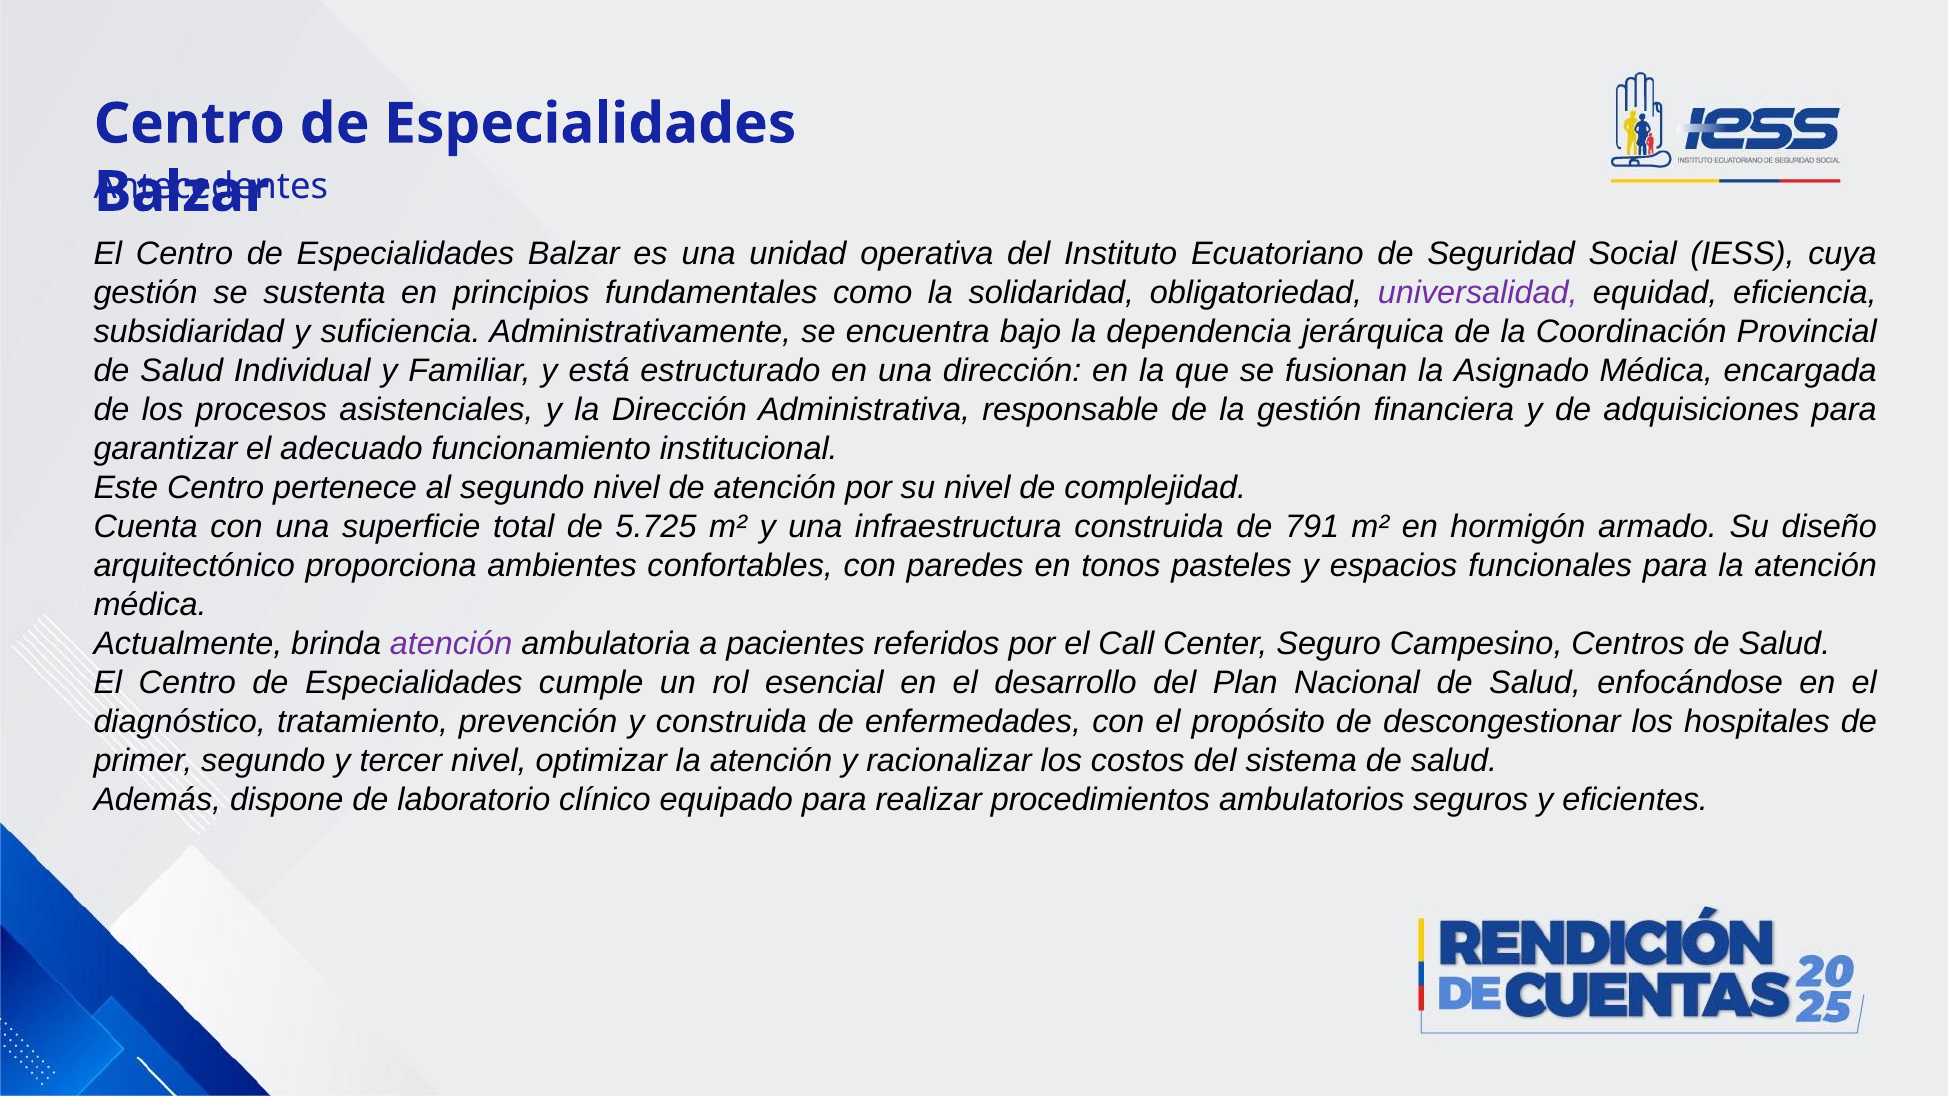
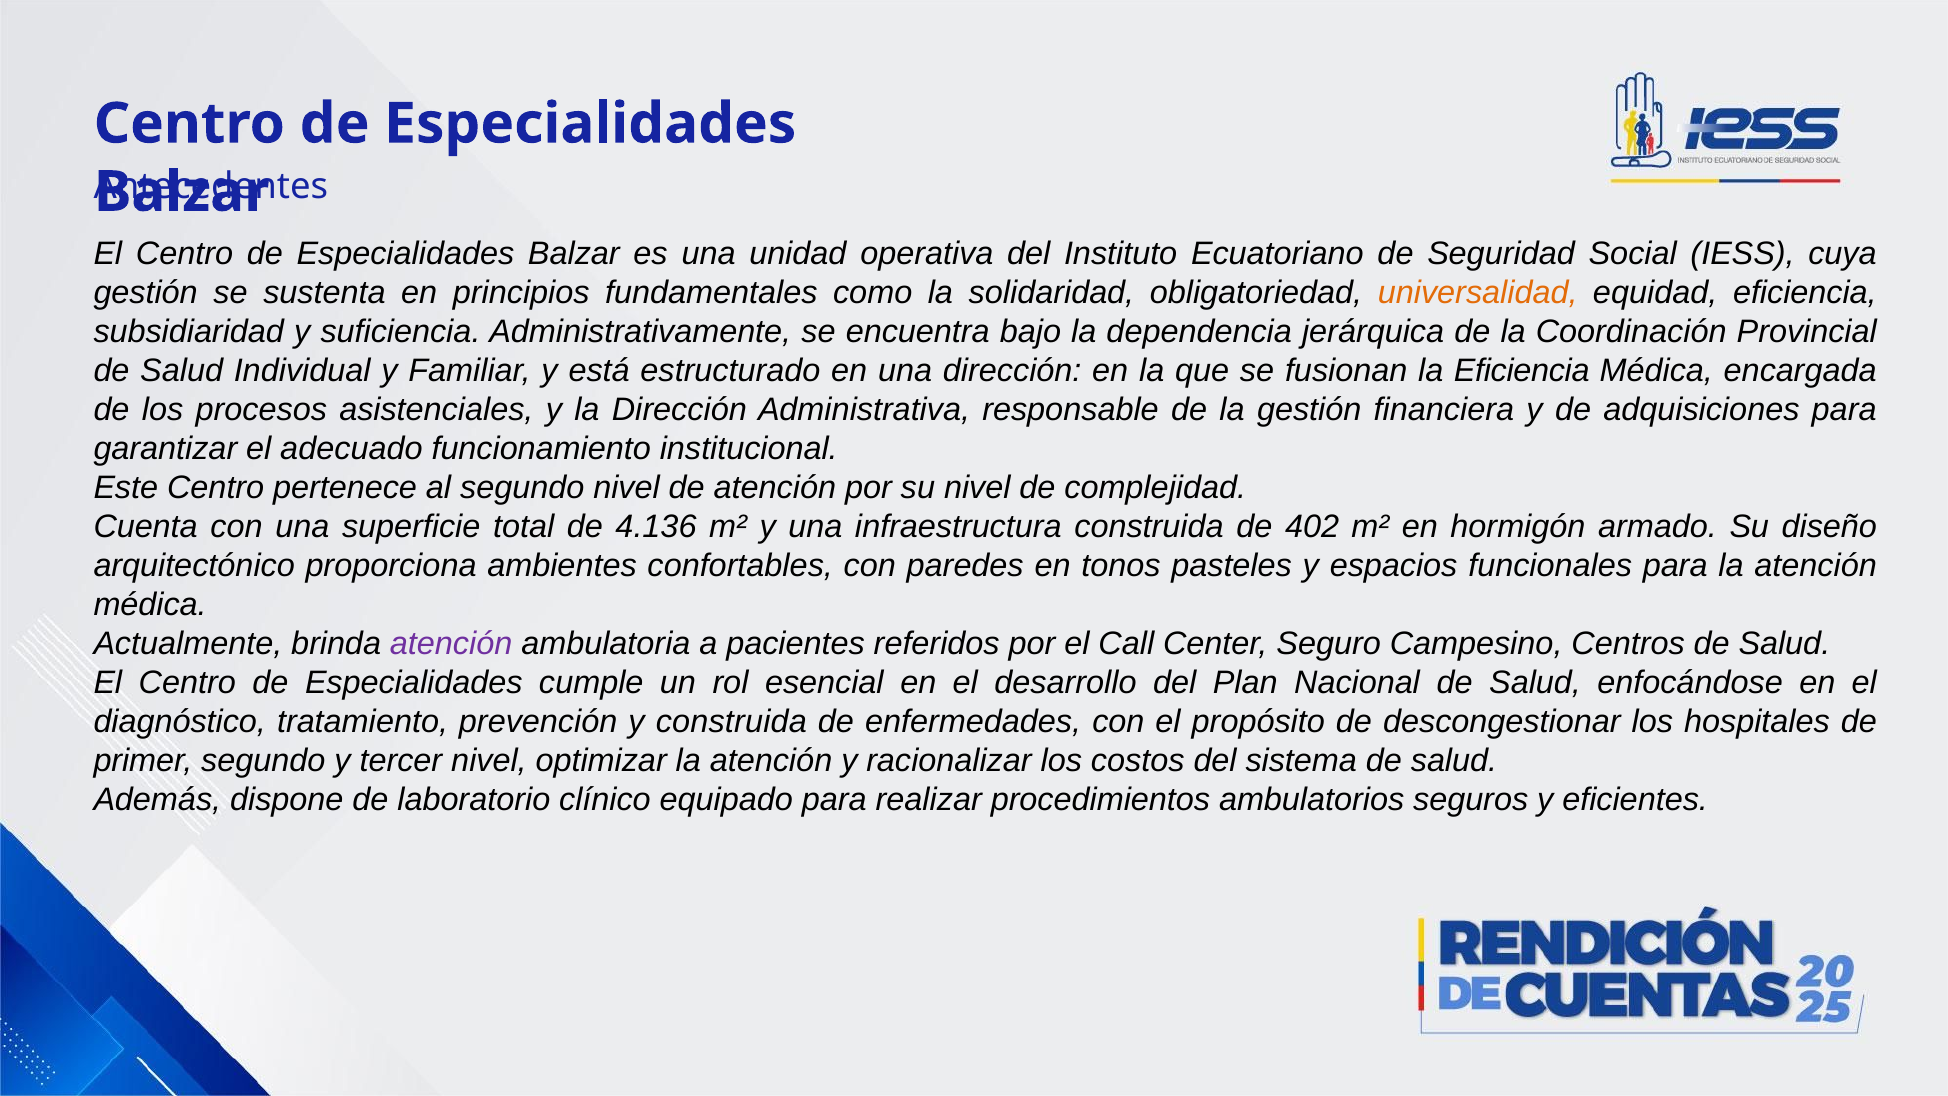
universalidad colour: purple -> orange (1478, 293)
la Asignado: Asignado -> Eficiencia (1522, 371)
5.725: 5.725 -> 4.136 (656, 527)
791: 791 -> 402 (1312, 527)
